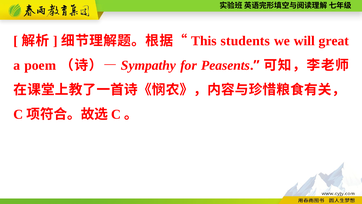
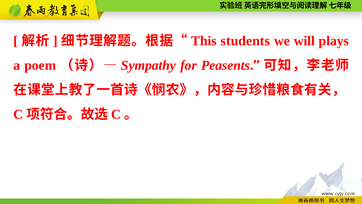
great: great -> plays (334, 41)
